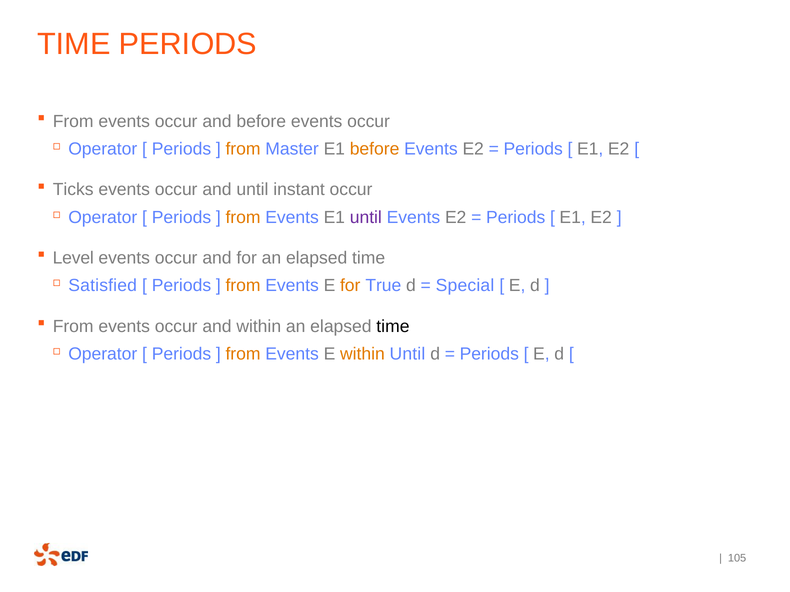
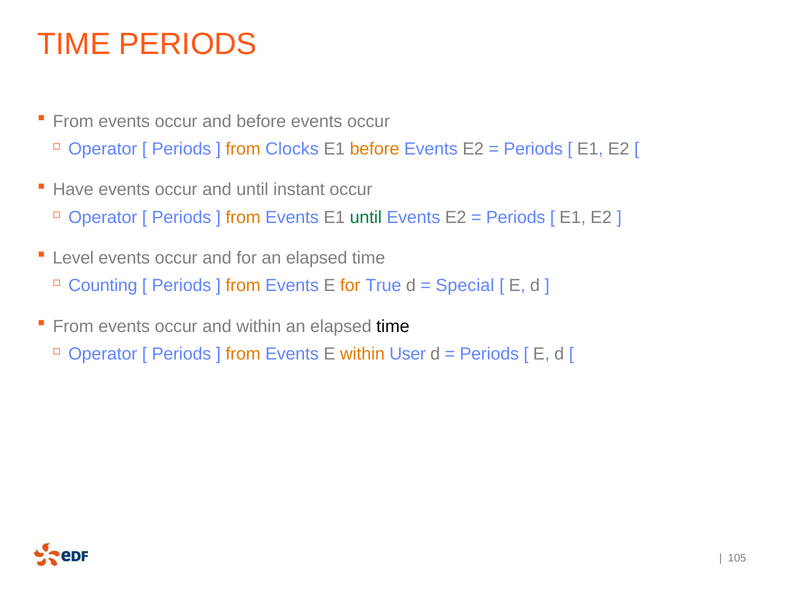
Master: Master -> Clocks (292, 149)
Ticks: Ticks -> Have (73, 190)
until colour: purple -> green (366, 217)
Satisfied: Satisfied -> Counting (103, 286)
within Until: Until -> User (408, 354)
